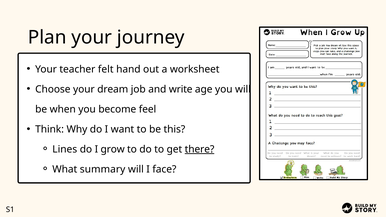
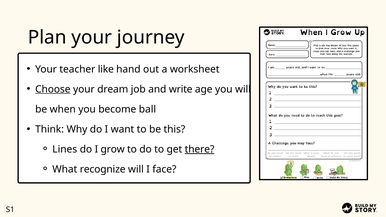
felt: felt -> like (106, 69)
Choose underline: none -> present (53, 89)
feel: feel -> ball (147, 109)
summary: summary -> recognize (103, 169)
